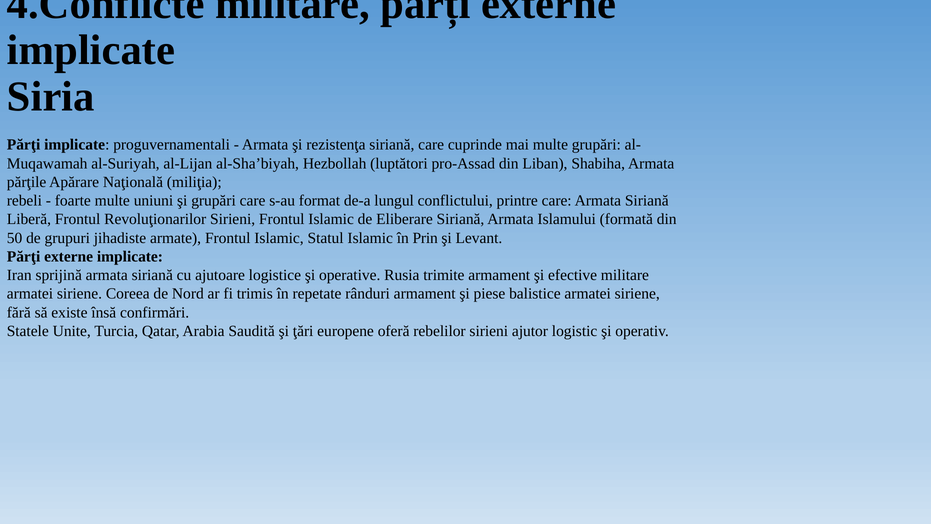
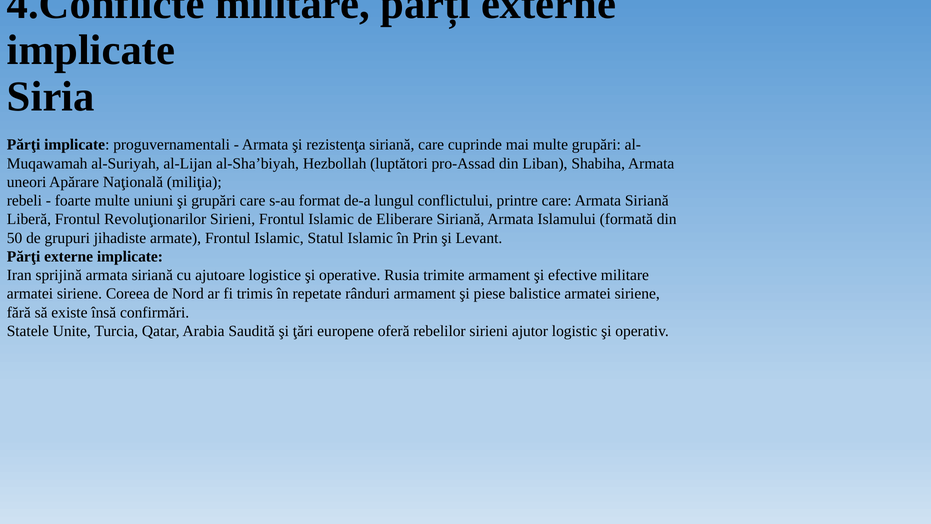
părţile: părţile -> uneori (27, 182)
